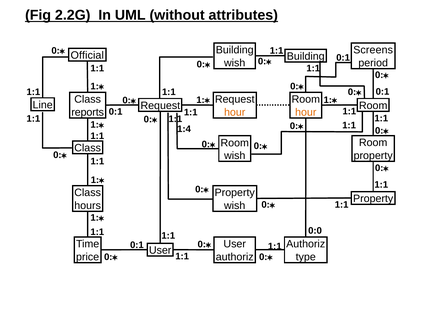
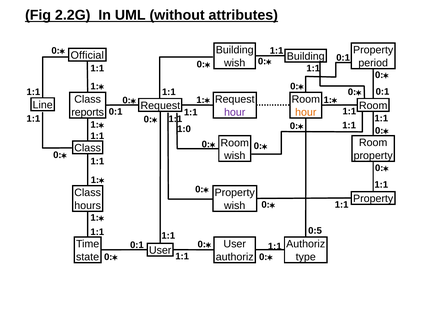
Screens: Screens -> Property (373, 50)
hour colour: orange -> purple (235, 112)
1:4: 1:4 -> 1:0 (184, 129)
0:0: 0:0 -> 0:5 (315, 230)
price: price -> state (88, 256)
